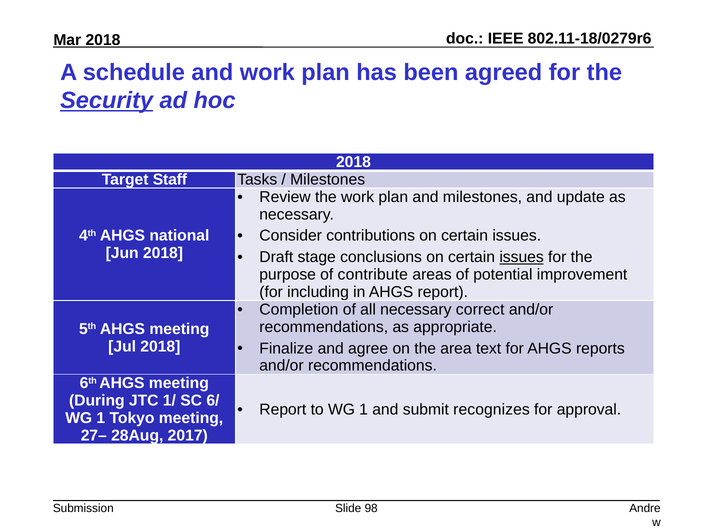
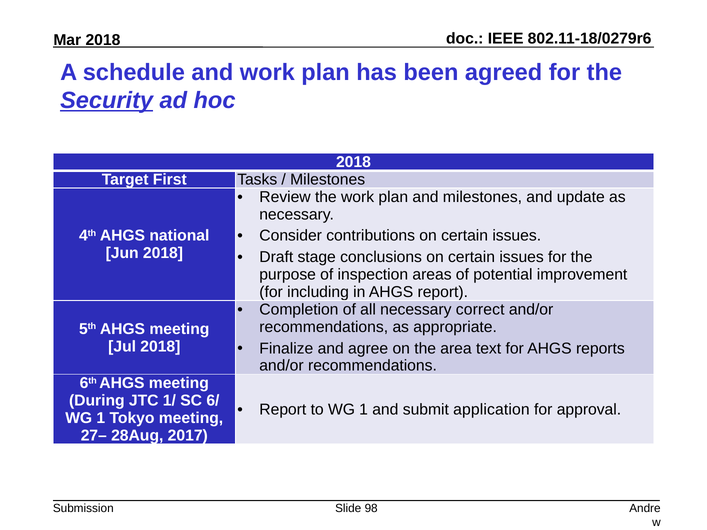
Staff: Staff -> First (170, 180)
issues underline: present -> none (522, 257)
contribute: contribute -> inspection (373, 275)
recognizes: recognizes -> application (491, 410)
